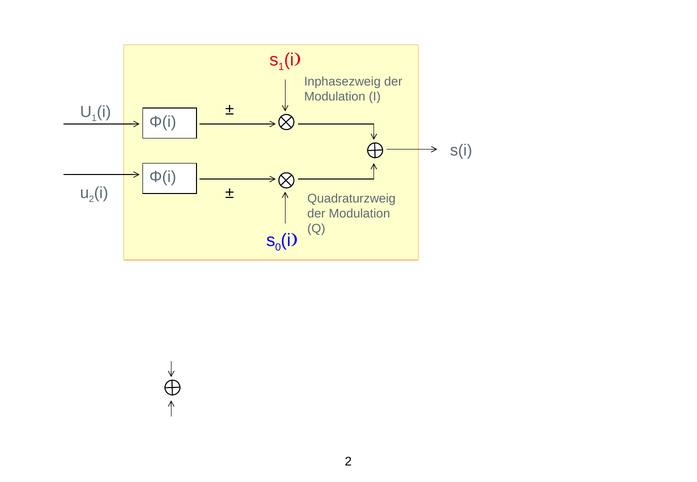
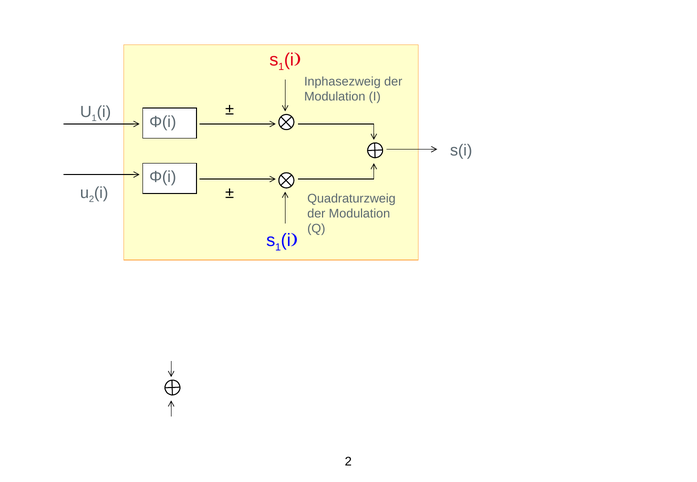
0: 0 -> 1 (278, 248)
